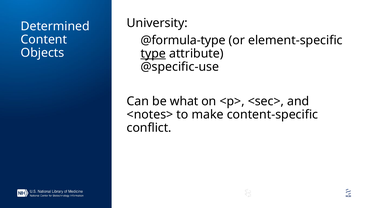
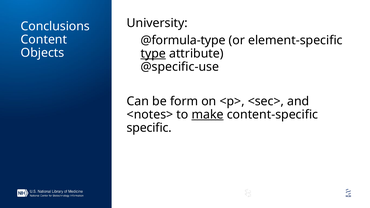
Determined: Determined -> Conclusions (55, 26)
what: what -> form (184, 101)
make underline: none -> present (208, 115)
conflict: conflict -> specific (149, 128)
